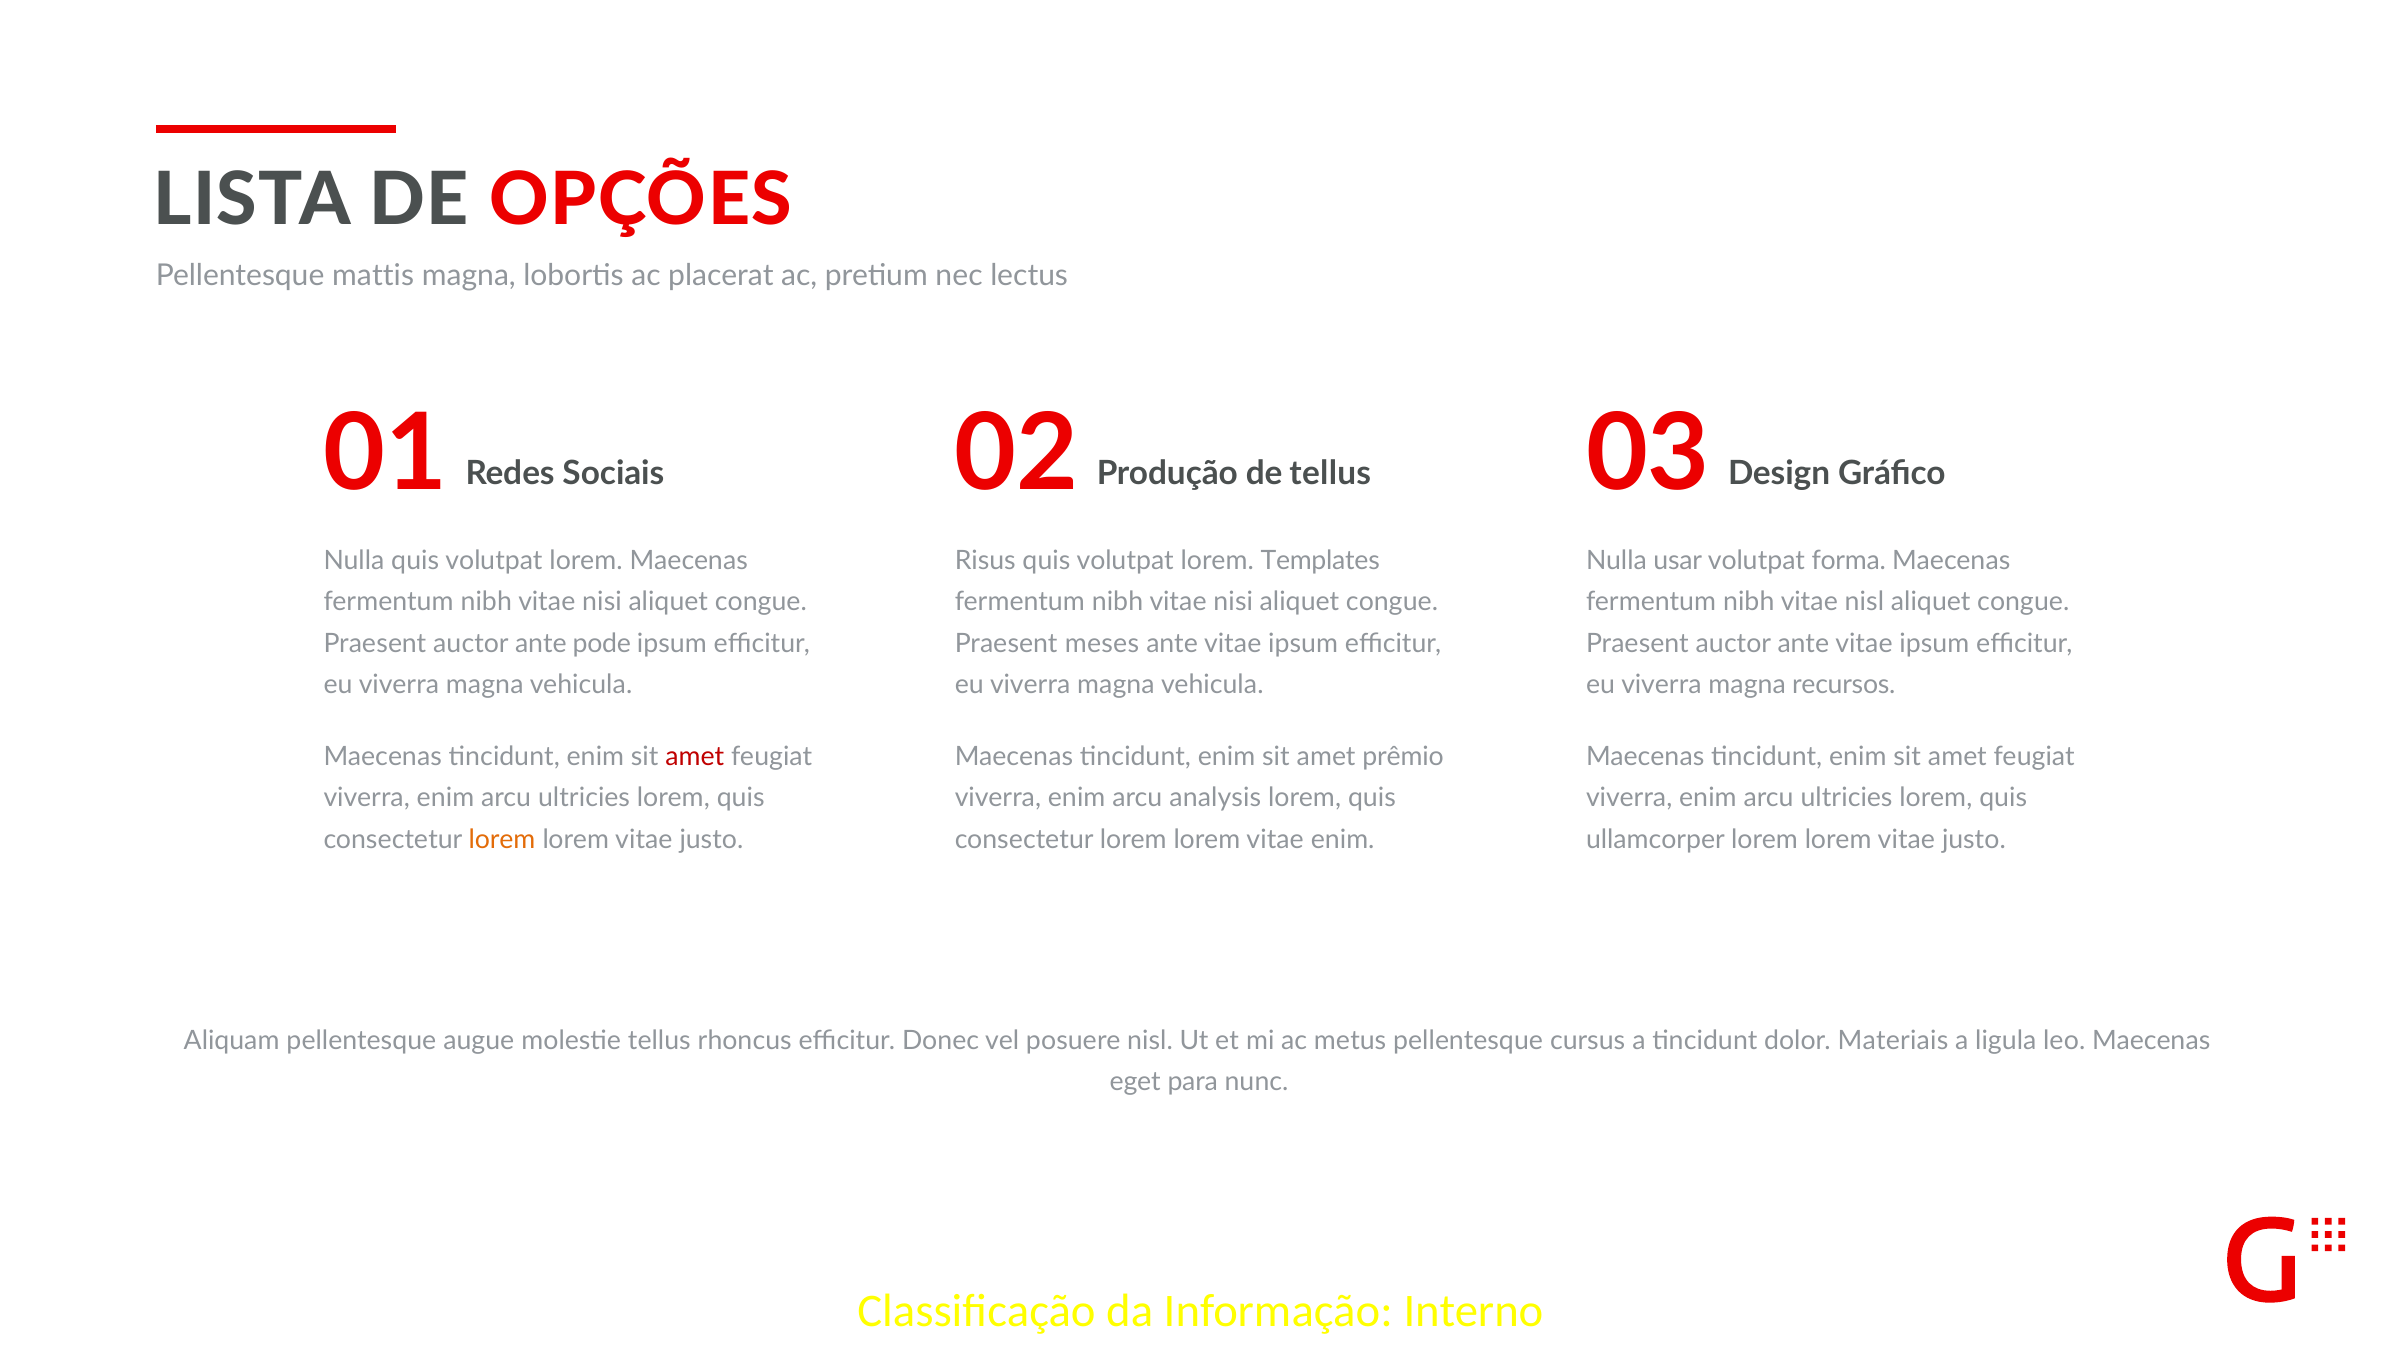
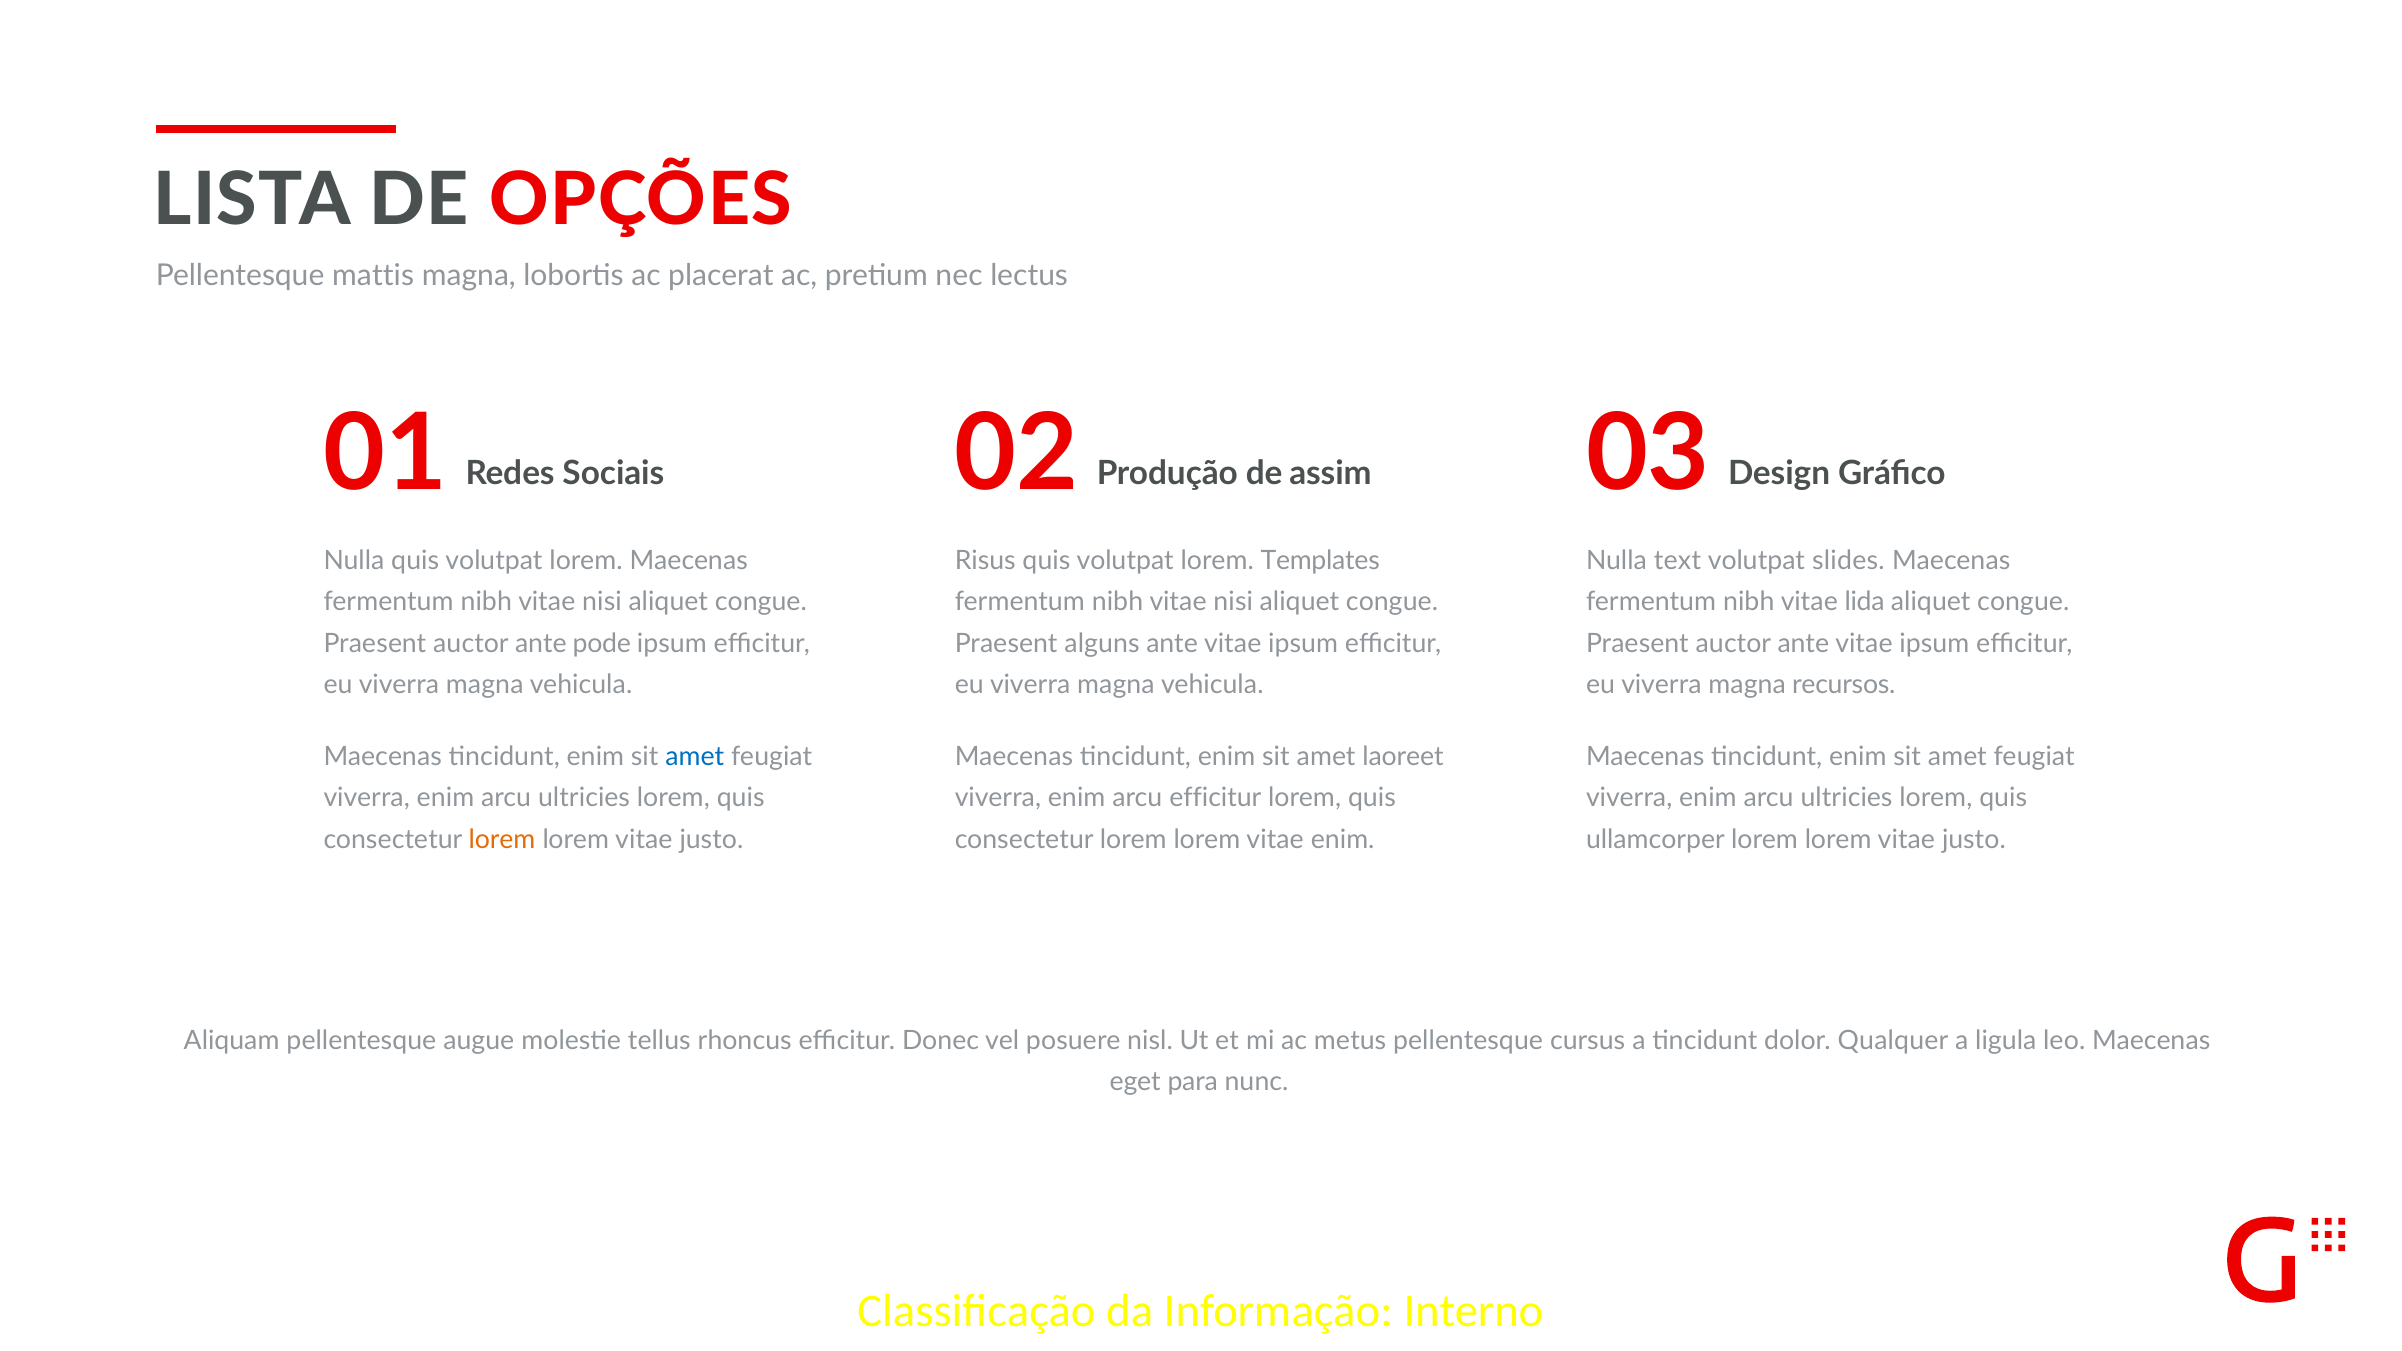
de tellus: tellus -> assim (1330, 474)
usar: usar -> text (1677, 561)
forma: forma -> slides (1848, 561)
vitae nisl: nisl -> lida (1865, 602)
meses: meses -> alguns (1102, 644)
amet colour: red -> blue (695, 757)
prêmio: prêmio -> laoreet (1403, 757)
arcu analysis: analysis -> efficitur (1215, 798)
Materiais: Materiais -> Qualquer (1893, 1041)
